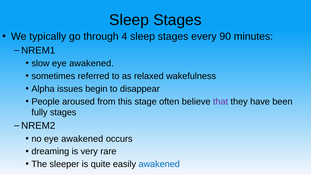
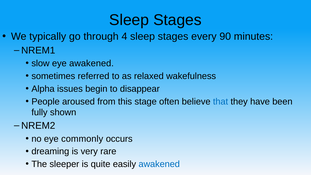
that colour: purple -> blue (221, 102)
fully stages: stages -> shown (63, 112)
no eye awakened: awakened -> commonly (82, 139)
